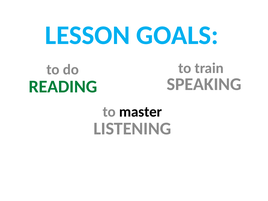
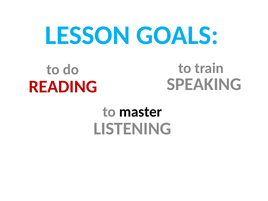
READING colour: green -> red (63, 87)
